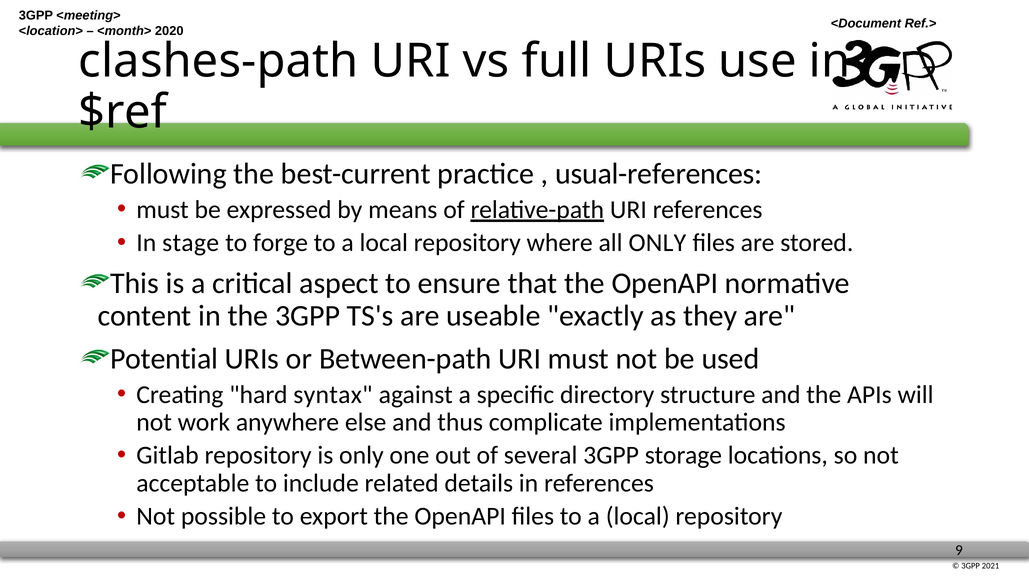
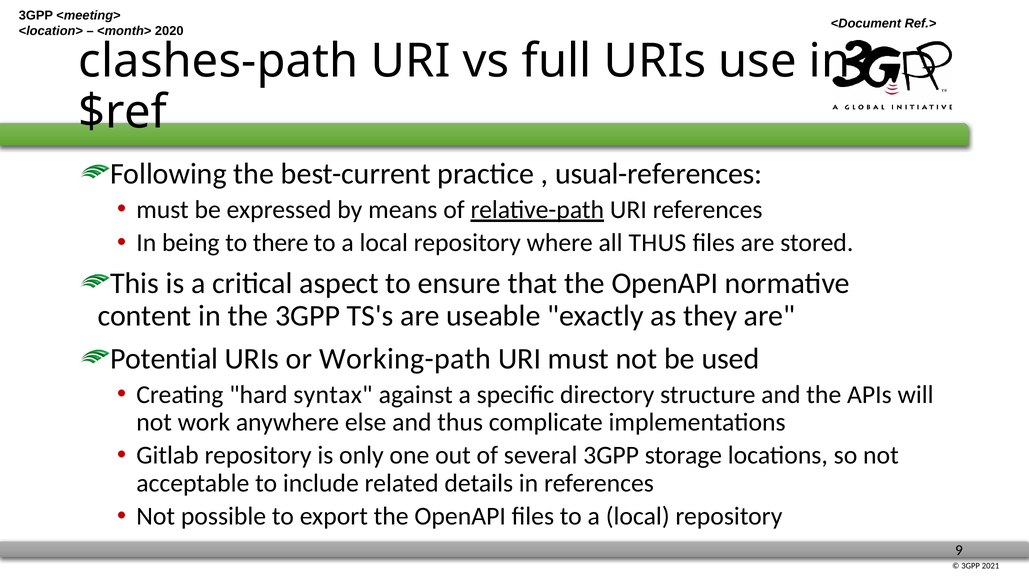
stage: stage -> being (191, 243)
forge: forge -> there (281, 243)
all ONLY: ONLY -> THUS (657, 243)
Between-path: Between-path -> Working-path (405, 359)
